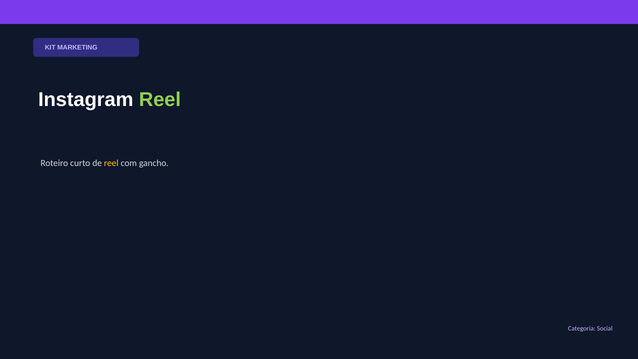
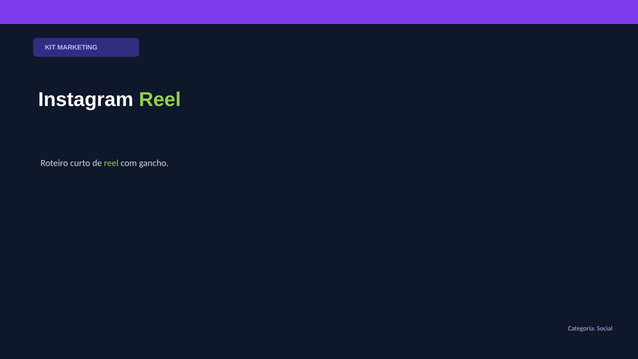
reel colour: yellow -> light green (111, 163)
